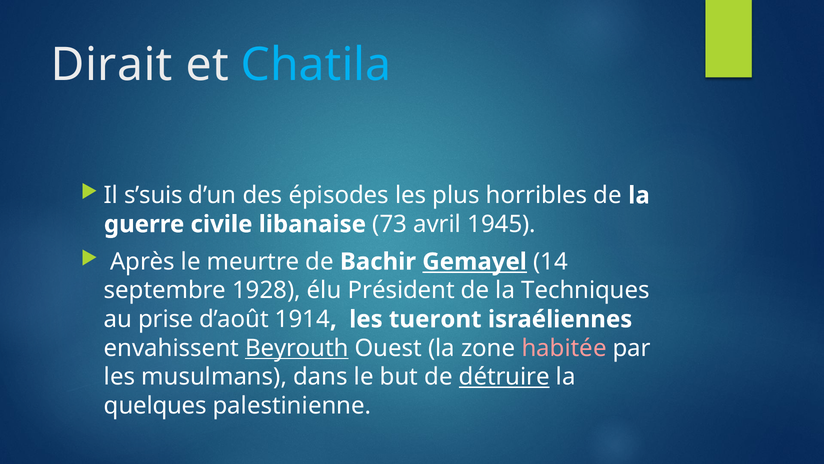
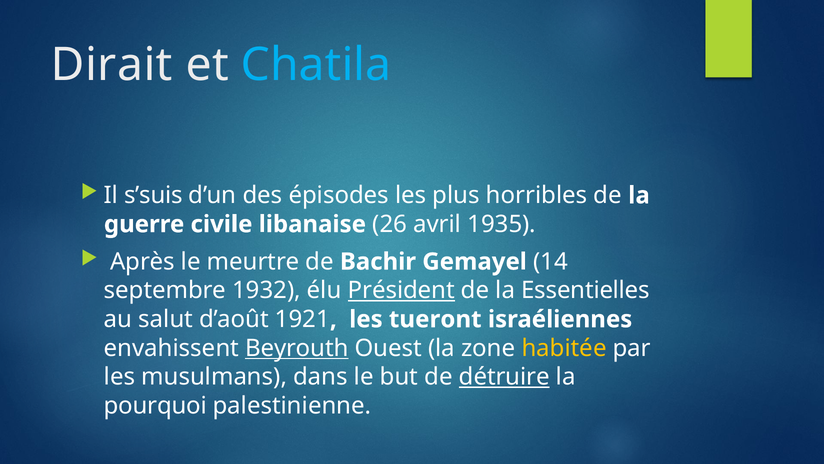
73: 73 -> 26 (390, 224)
1945: 1945 -> 1935 (502, 224)
Gemayel underline: present -> none (475, 261)
1928: 1928 -> 1932 (267, 290)
Président underline: none -> present (401, 290)
Techniques: Techniques -> Essentielles (586, 290)
prise: prise -> salut (166, 319)
1914: 1914 -> 1921 (302, 319)
habitée colour: pink -> yellow (564, 348)
quelques: quelques -> pourquoi (155, 405)
